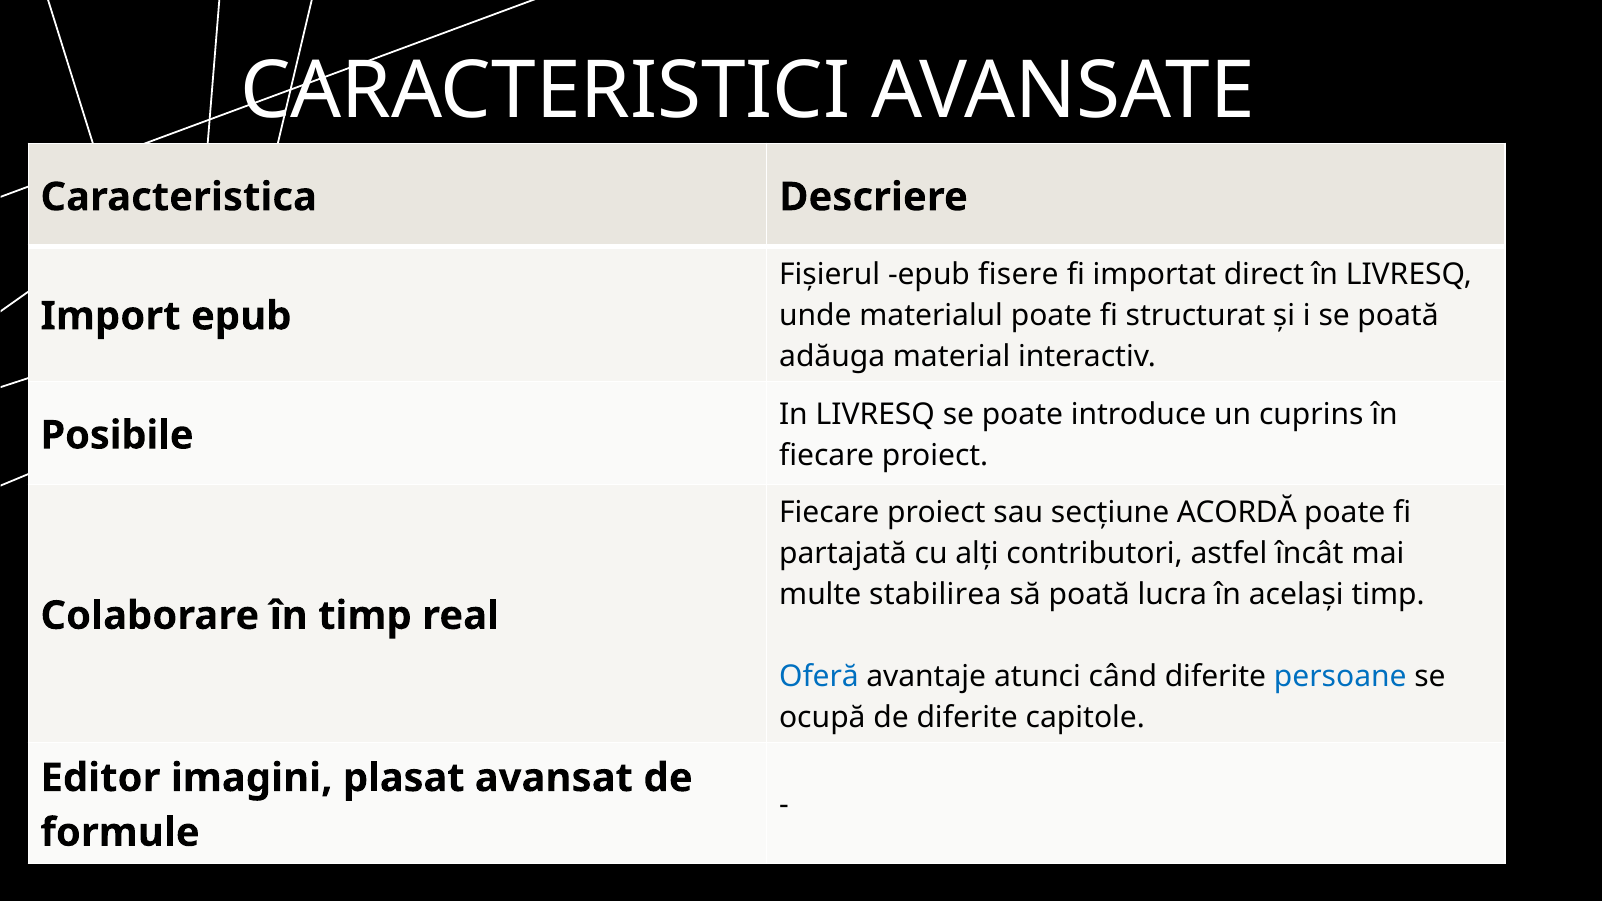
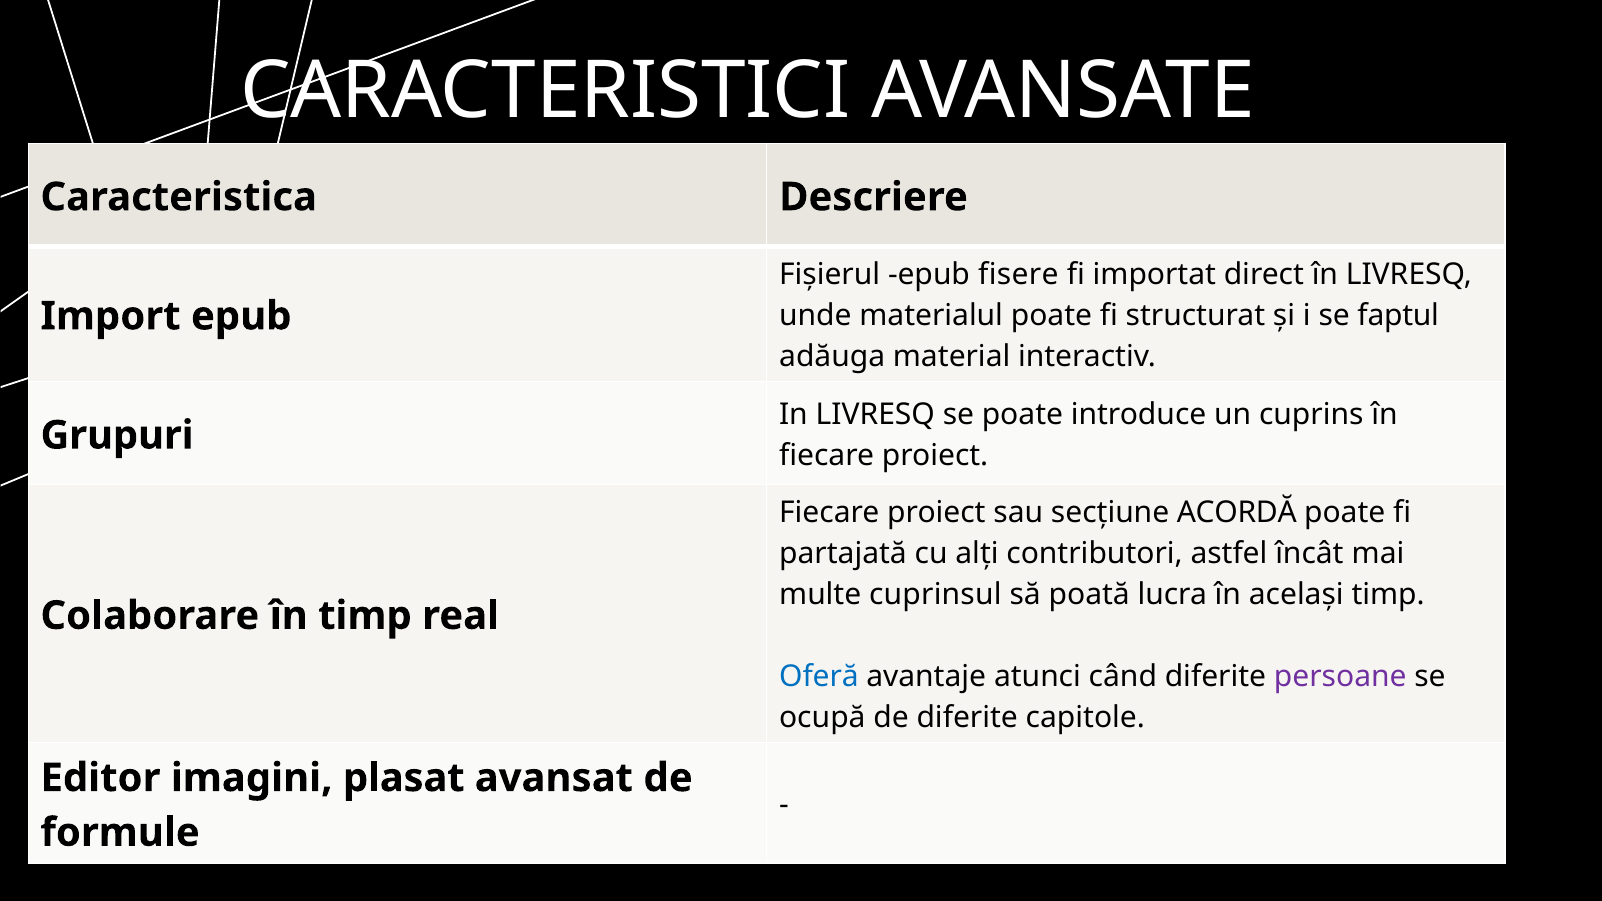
se poată: poată -> faptul (1398, 316)
Posibile: Posibile -> Grupuri (117, 435)
stabilirea: stabilirea -> cuprinsul (935, 595)
persoane colour: blue -> purple (1340, 676)
